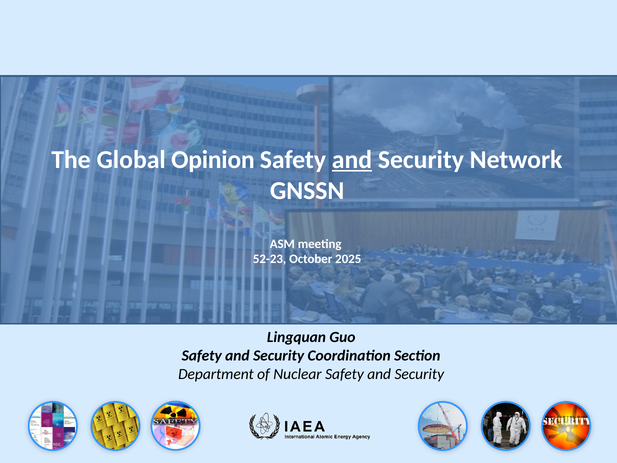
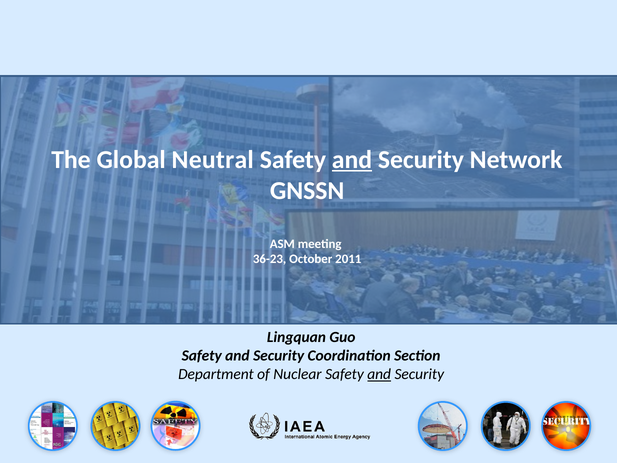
Opinion: Opinion -> Neutral (213, 160)
52-23: 52-23 -> 36-23 (270, 259)
2025: 2025 -> 2011 (348, 259)
and underline: none -> present (379, 374)
